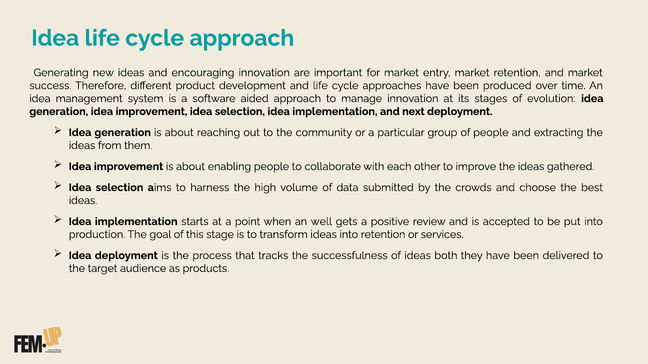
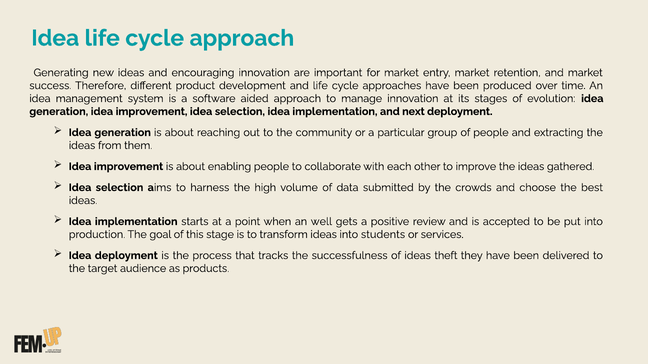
into retention: retention -> students (383, 235)
both: both -> theft (446, 256)
